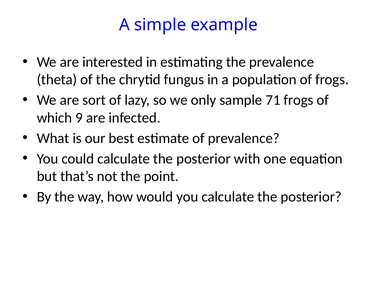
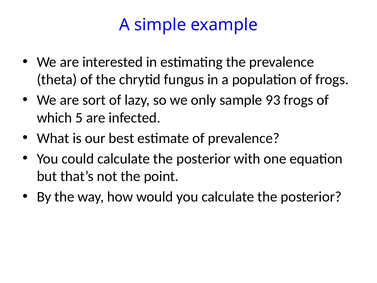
71: 71 -> 93 (273, 100)
9: 9 -> 5 (79, 118)
